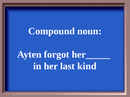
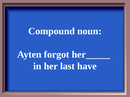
kind: kind -> have (87, 66)
